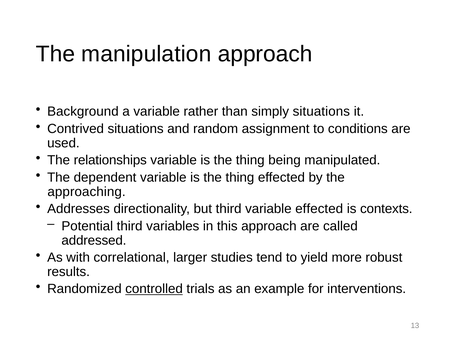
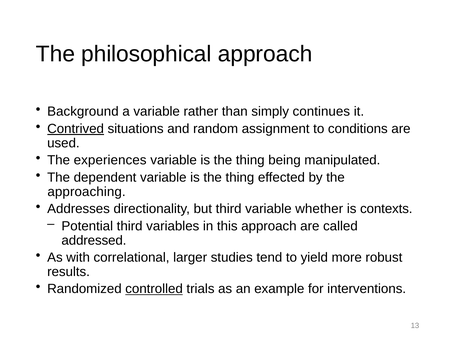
manipulation: manipulation -> philosophical (146, 54)
simply situations: situations -> continues (321, 112)
Contrived underline: none -> present (76, 129)
relationships: relationships -> experiences (110, 160)
variable effected: effected -> whether (319, 209)
